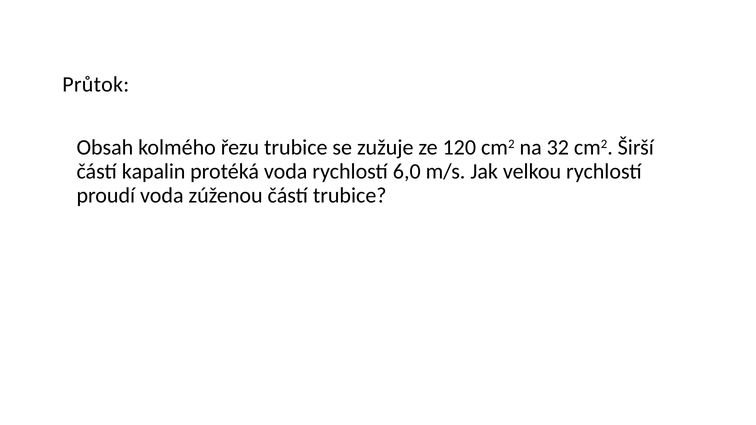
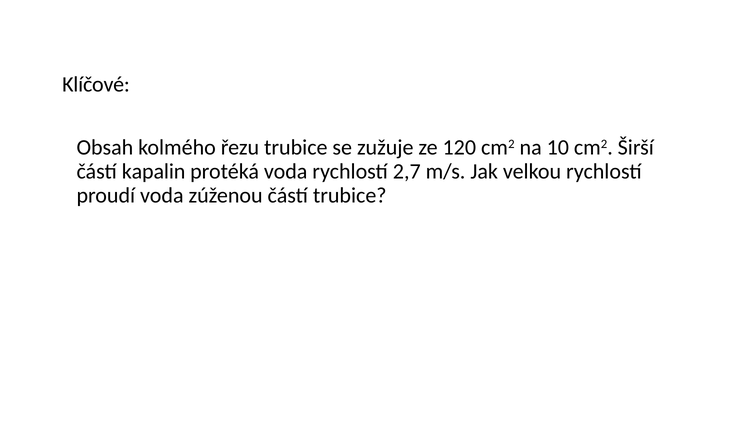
Průtok: Průtok -> Klíčové (96, 84)
32: 32 -> 10 (558, 148)
6,0: 6,0 -> 2,7 (407, 172)
